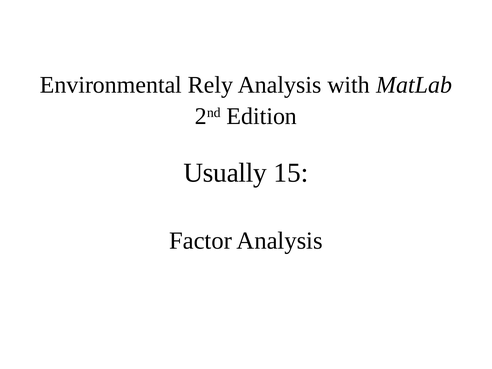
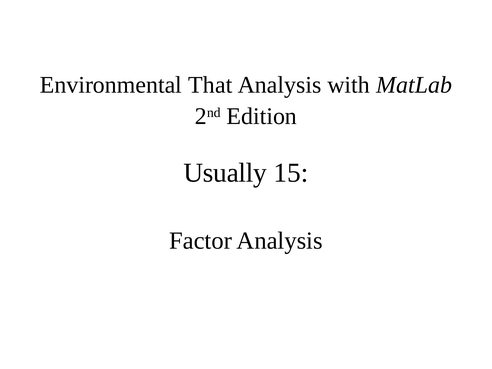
Rely: Rely -> That (210, 85)
